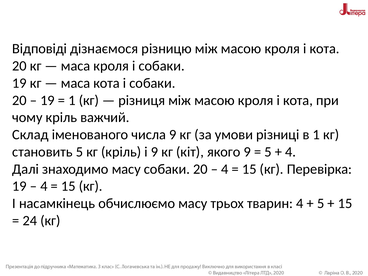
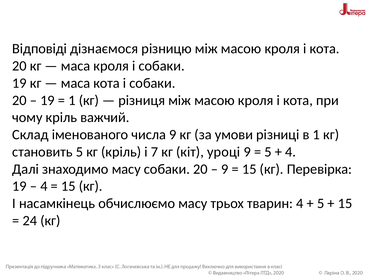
і 9: 9 -> 7 (155, 152)
якого: якого -> уроці (224, 152)
4: 4 -> 9 (225, 169)
